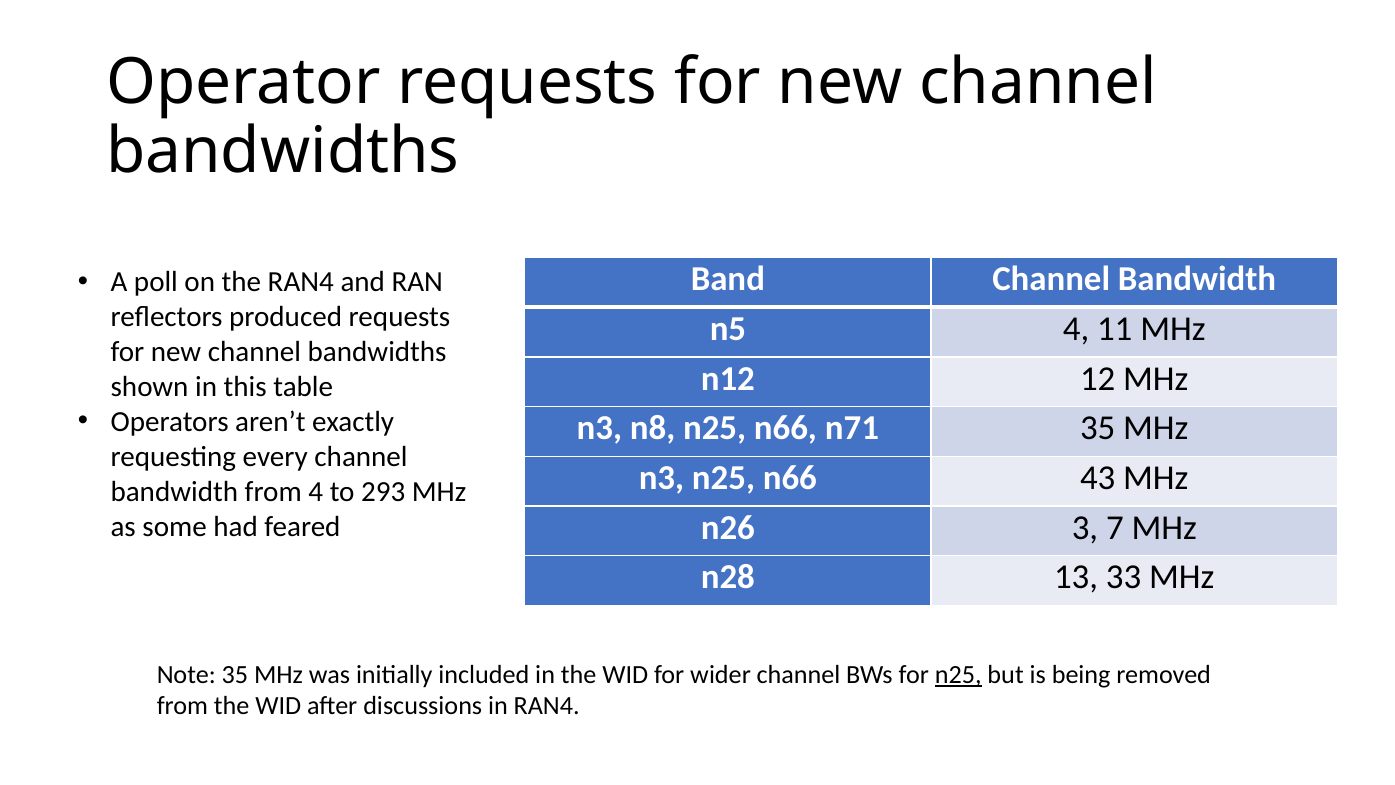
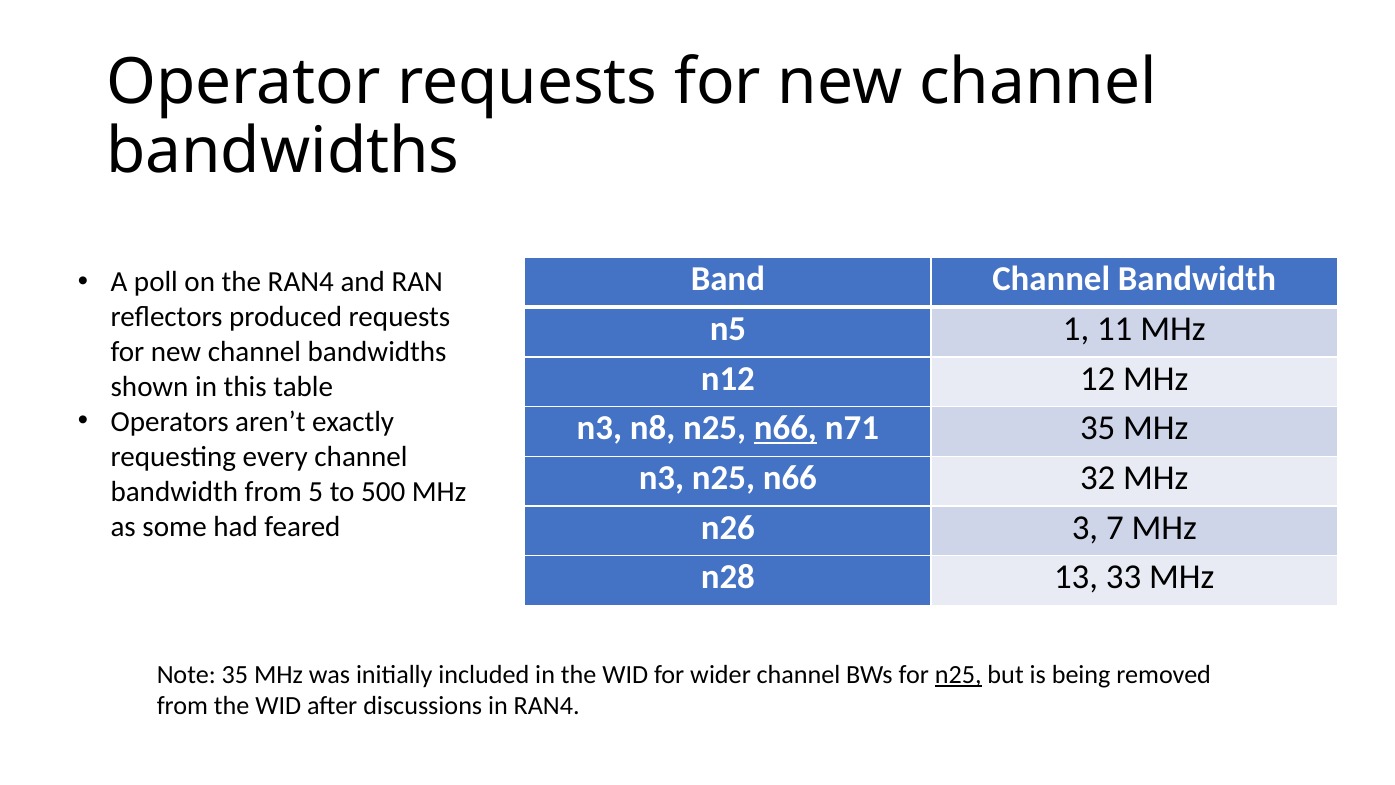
n5 4: 4 -> 1 (1076, 329)
n66 underline: none -> present (785, 428)
43: 43 -> 32 (1098, 478)
from 4: 4 -> 5 (316, 491)
293: 293 -> 500 (383, 491)
